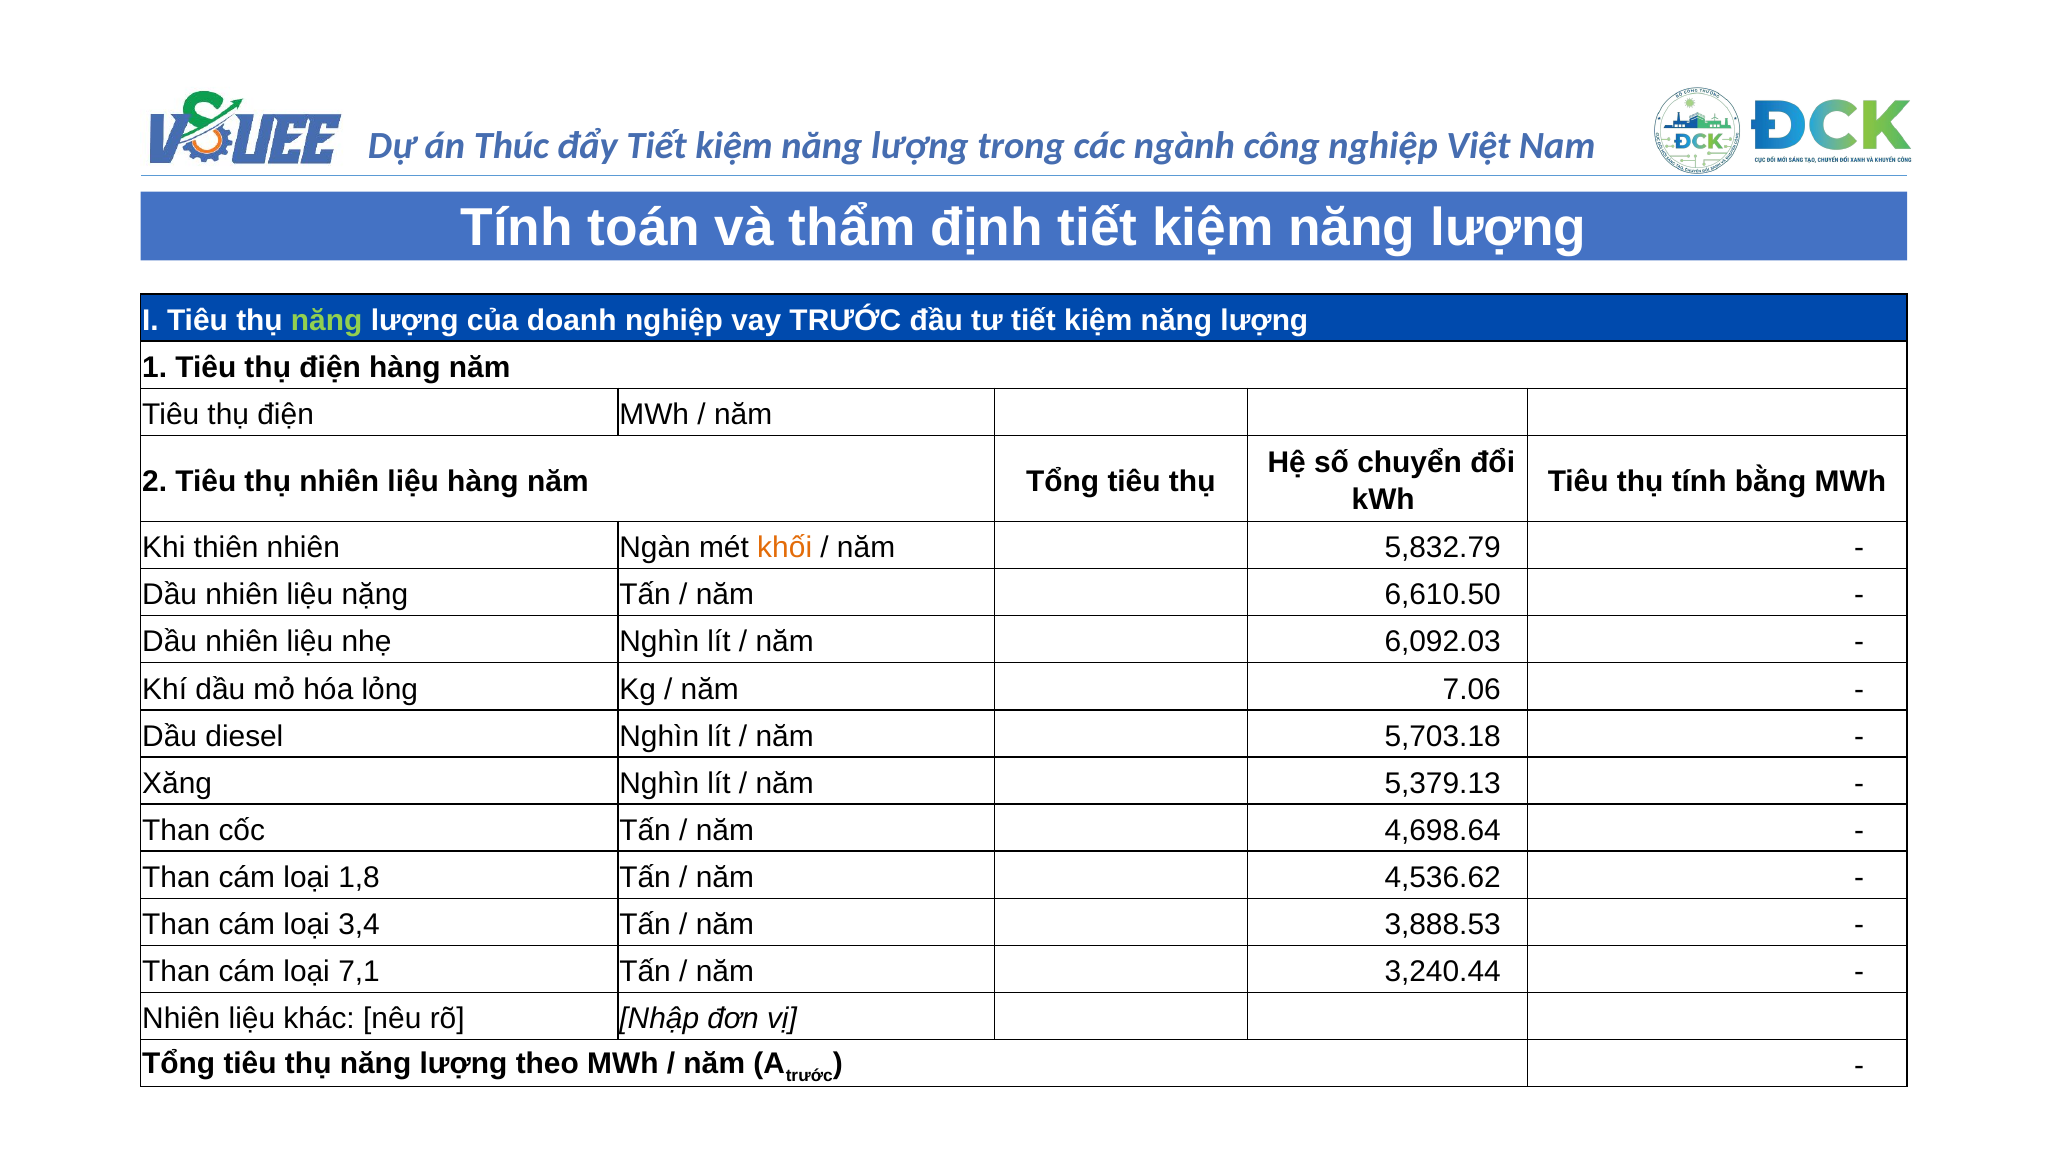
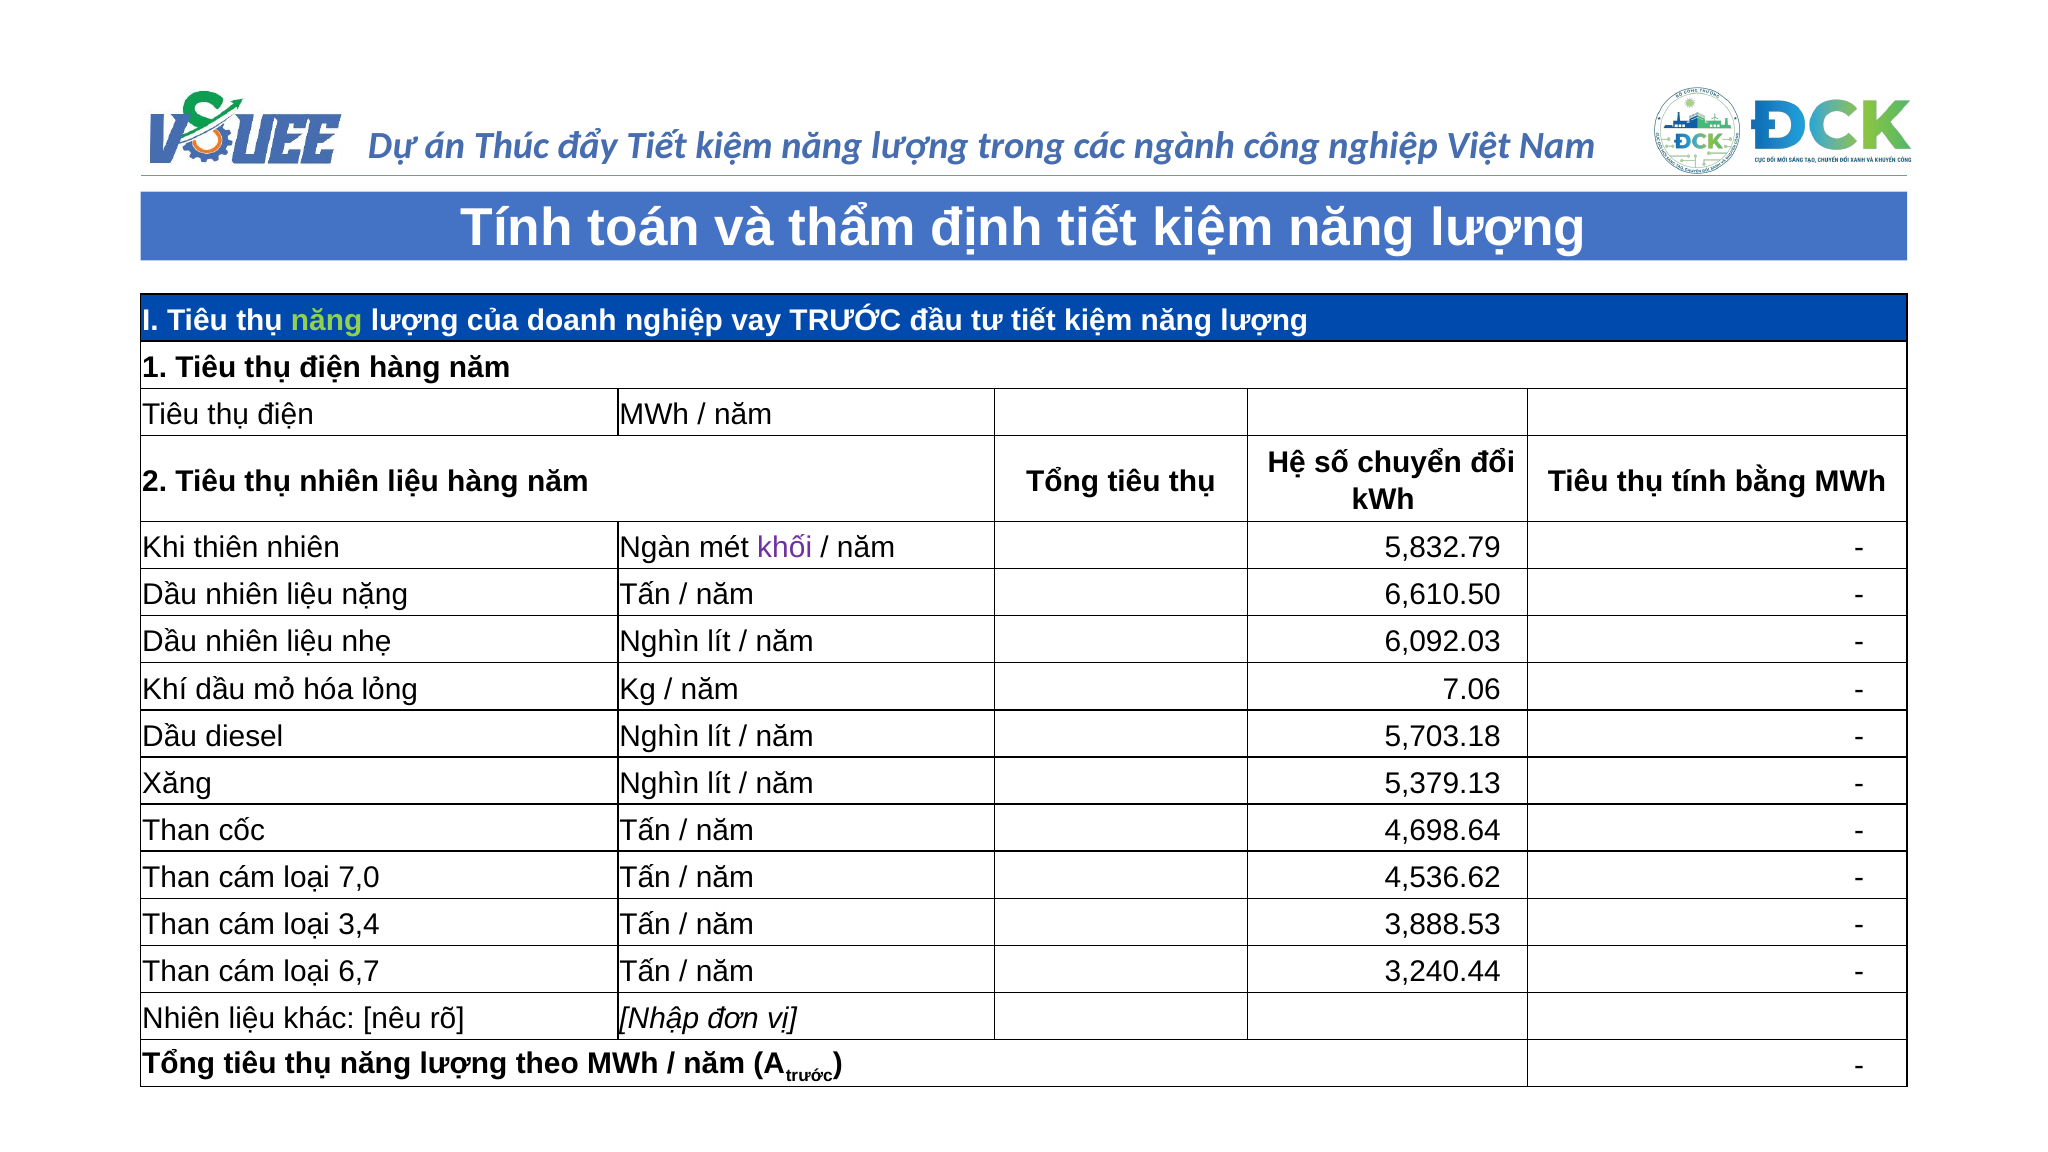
khối colour: orange -> purple (785, 548)
1,8: 1,8 -> 7,0 (359, 878)
7,1: 7,1 -> 6,7 (359, 972)
